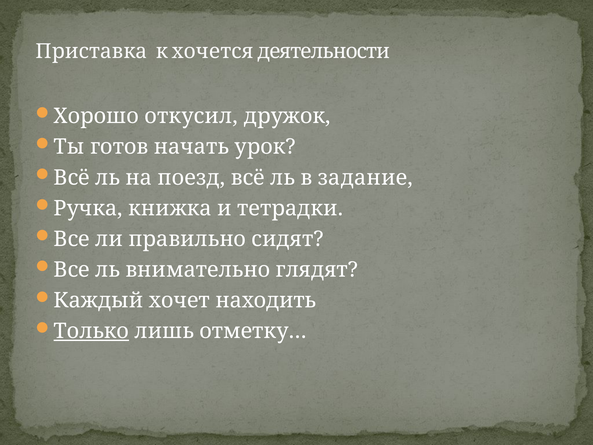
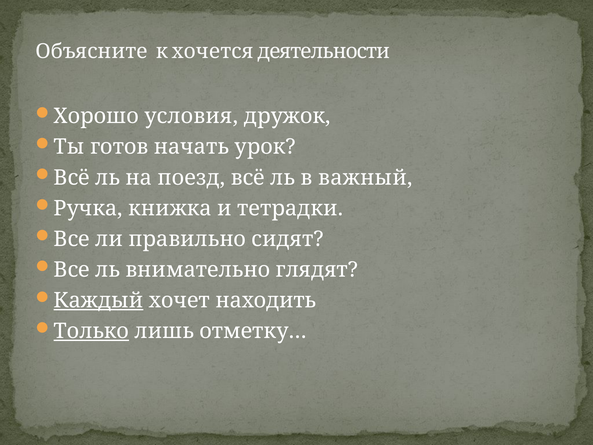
Приставка: Приставка -> Объясните (91, 51)
откусил: откусил -> условия (191, 116)
задание: задание -> важный (365, 178)
Каждый underline: none -> present (98, 300)
